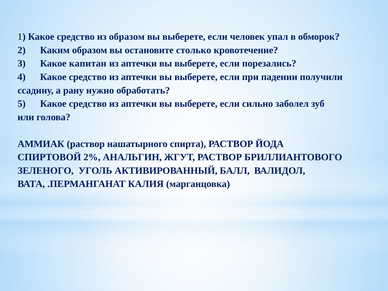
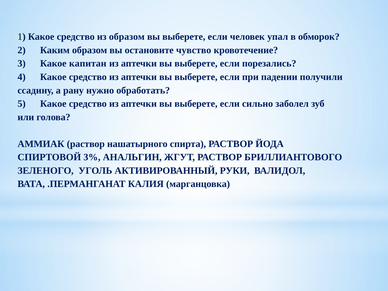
столько: столько -> чувство (194, 50)
2%: 2% -> 3% (92, 157)
БАЛЛ: БАЛЛ -> РУКИ (235, 171)
